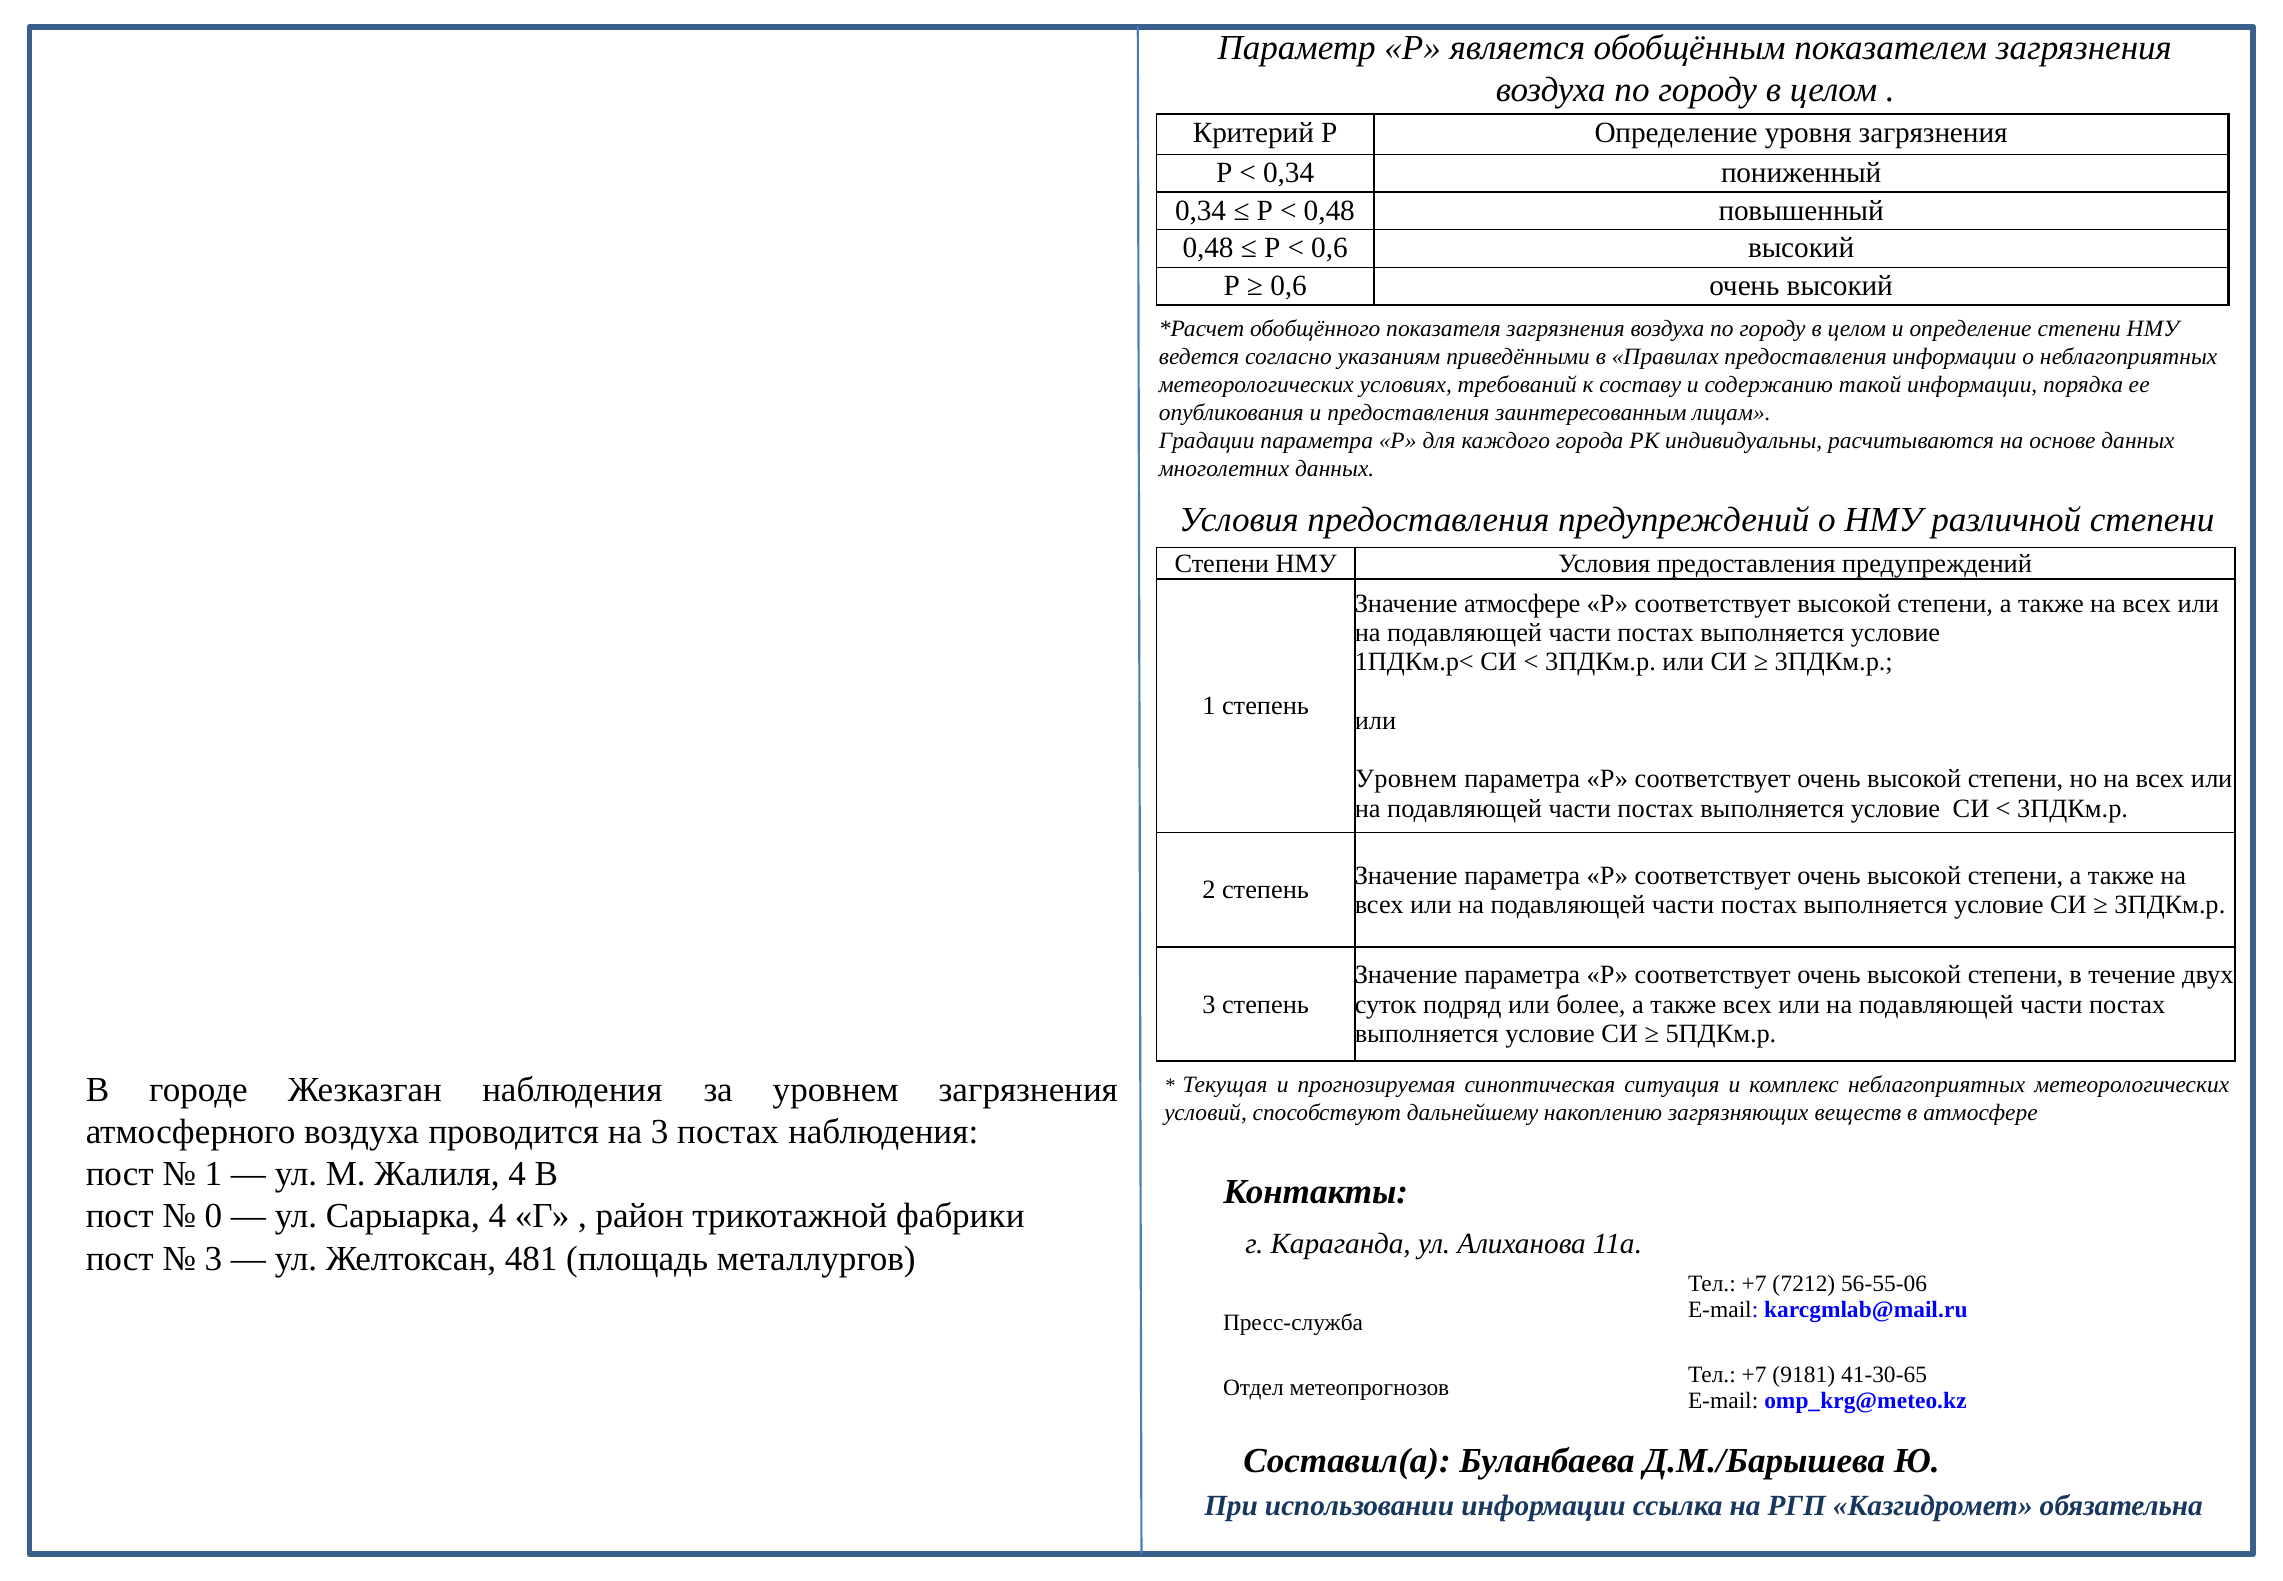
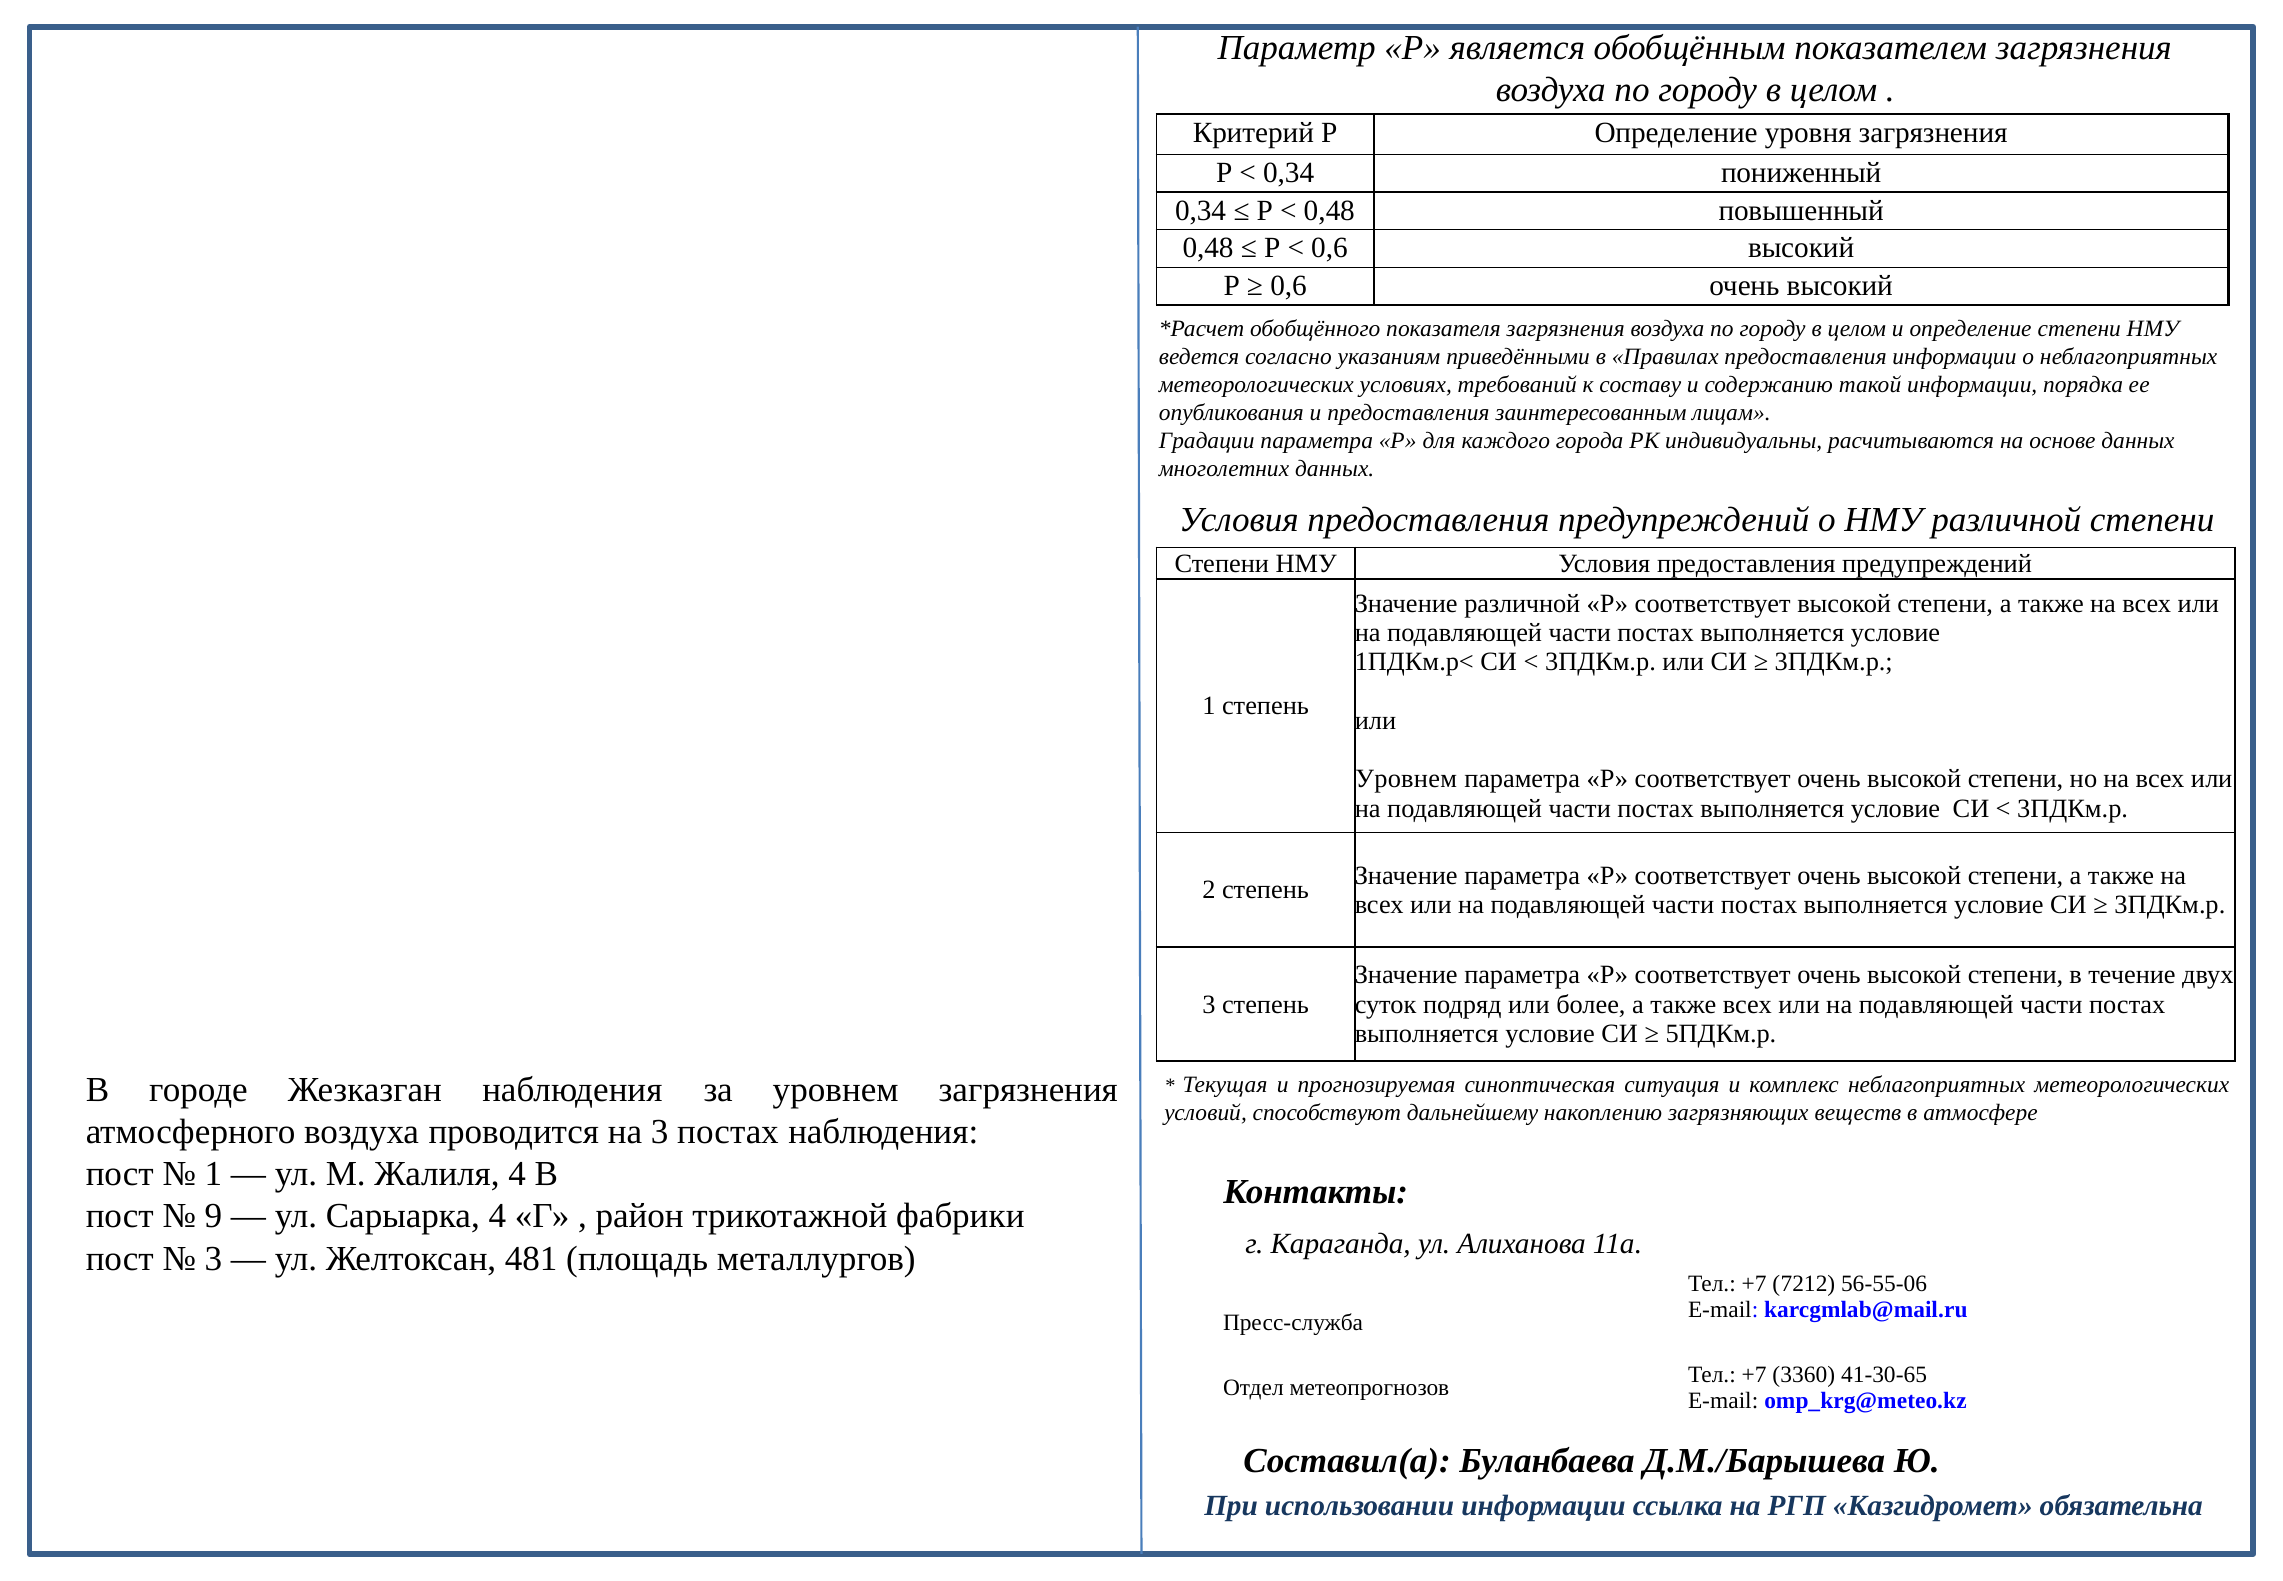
Значение атмосфере: атмосфере -> различной (1522, 604)
0: 0 -> 9 (213, 1216)
9181: 9181 -> 3360 (1804, 1375)
